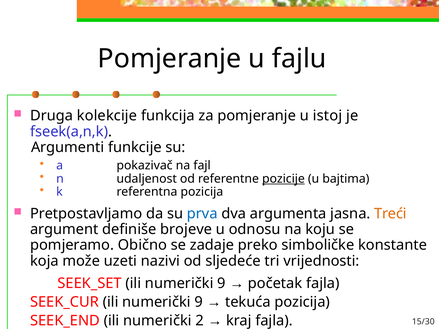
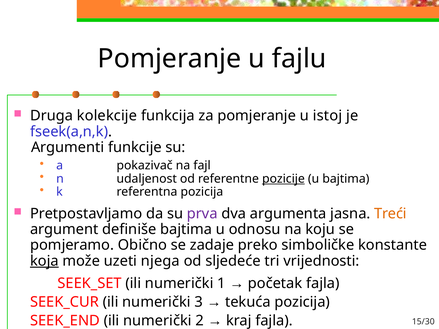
prva colour: blue -> purple (202, 214)
definiše brojeve: brojeve -> bajtima (186, 230)
koja underline: none -> present (44, 261)
nazivi: nazivi -> njega (160, 261)
SEEK_SET ili numerički 9: 9 -> 1 (221, 284)
SEEK_CUR ili numerički 9: 9 -> 3 (199, 302)
